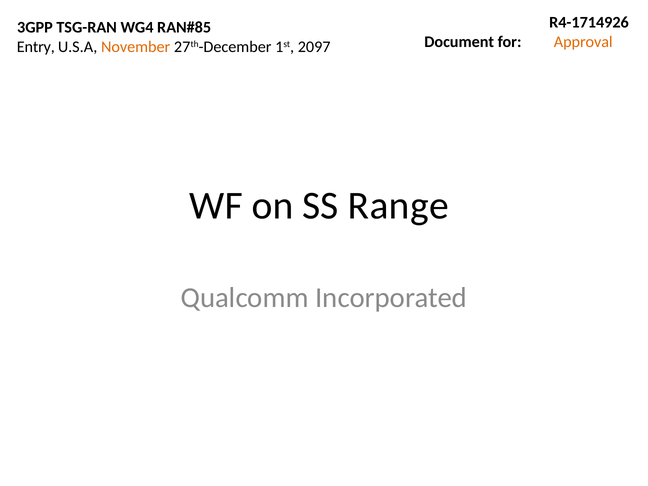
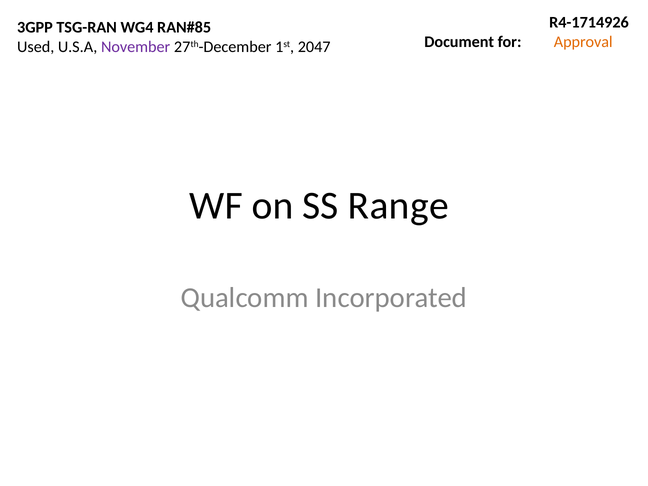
Entry: Entry -> Used (36, 47)
November colour: orange -> purple (136, 47)
2097: 2097 -> 2047 (314, 47)
